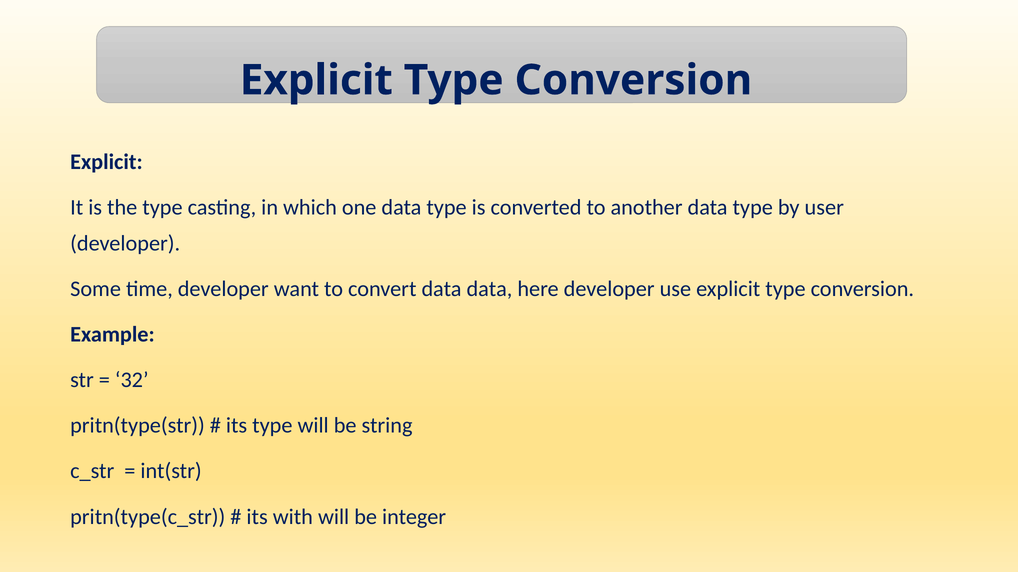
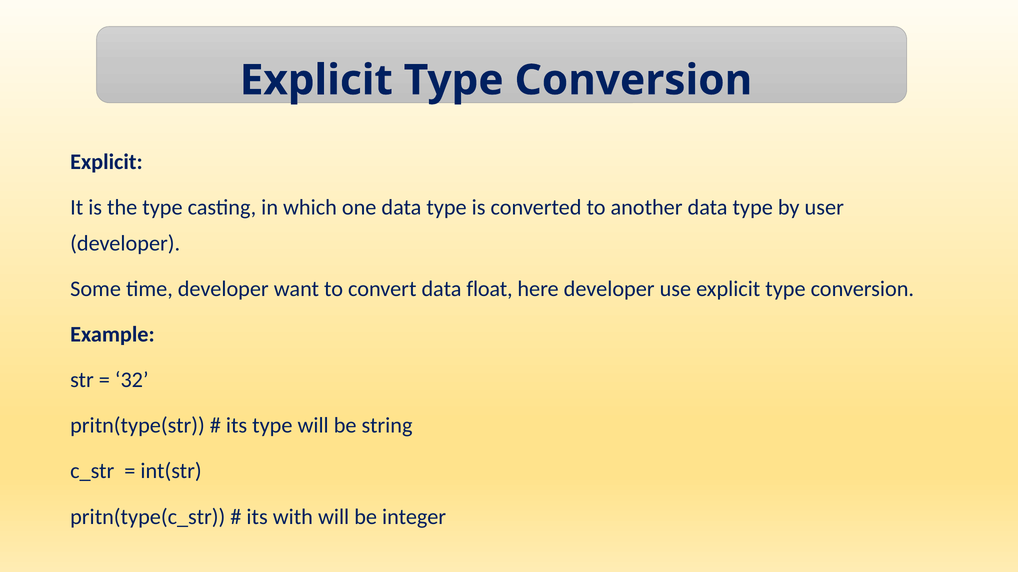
data data: data -> float (490, 289)
